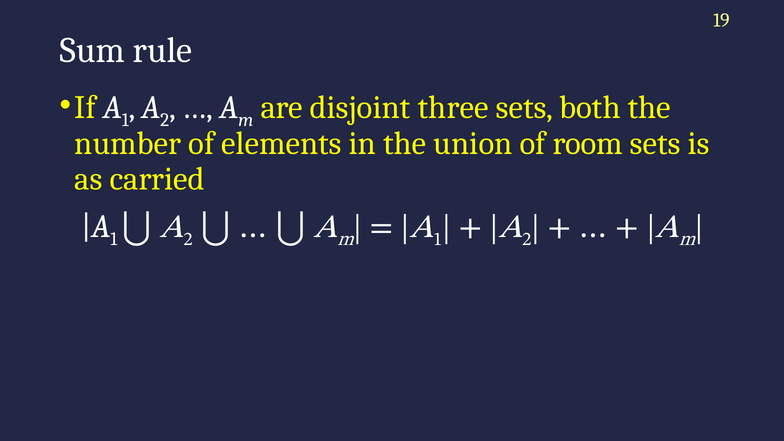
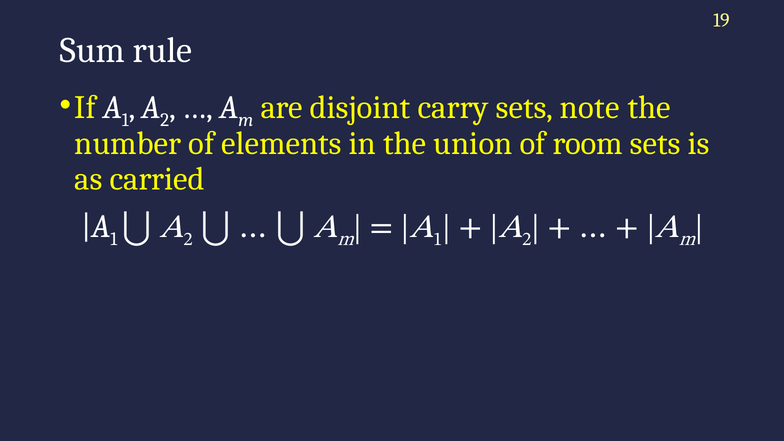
three: three -> carry (453, 107)
both: both -> note (590, 107)
